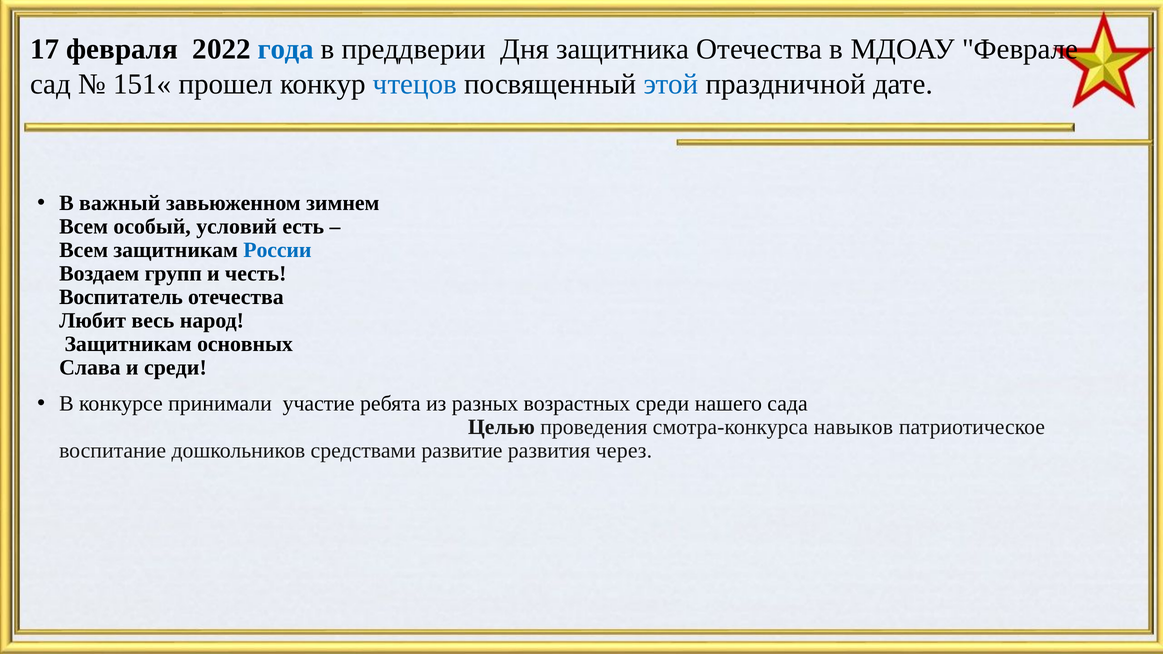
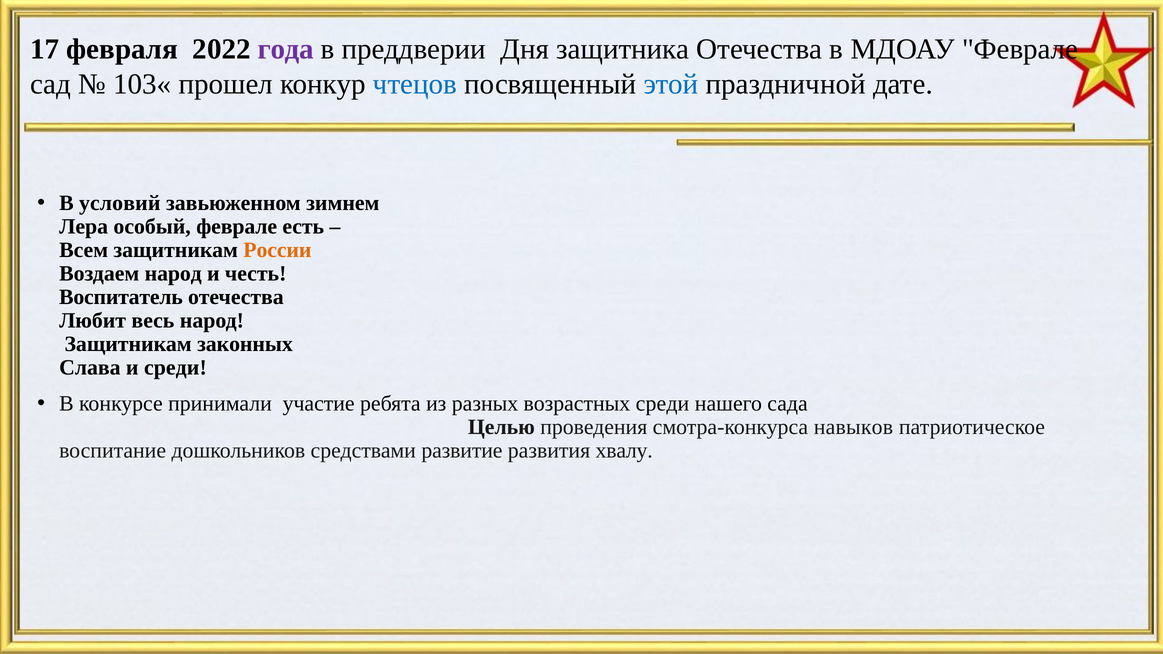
года colour: blue -> purple (286, 49)
151«: 151« -> 103« (142, 84)
важный: важный -> условий (120, 203)
Всем: Всем -> Лера (84, 227)
особый условий: условий -> феврале (237, 227)
России colour: blue -> orange (277, 250)
Воздаем групп: групп -> народ (173, 274)
основных: основных -> законных (245, 344)
через: через -> хвалу (624, 451)
